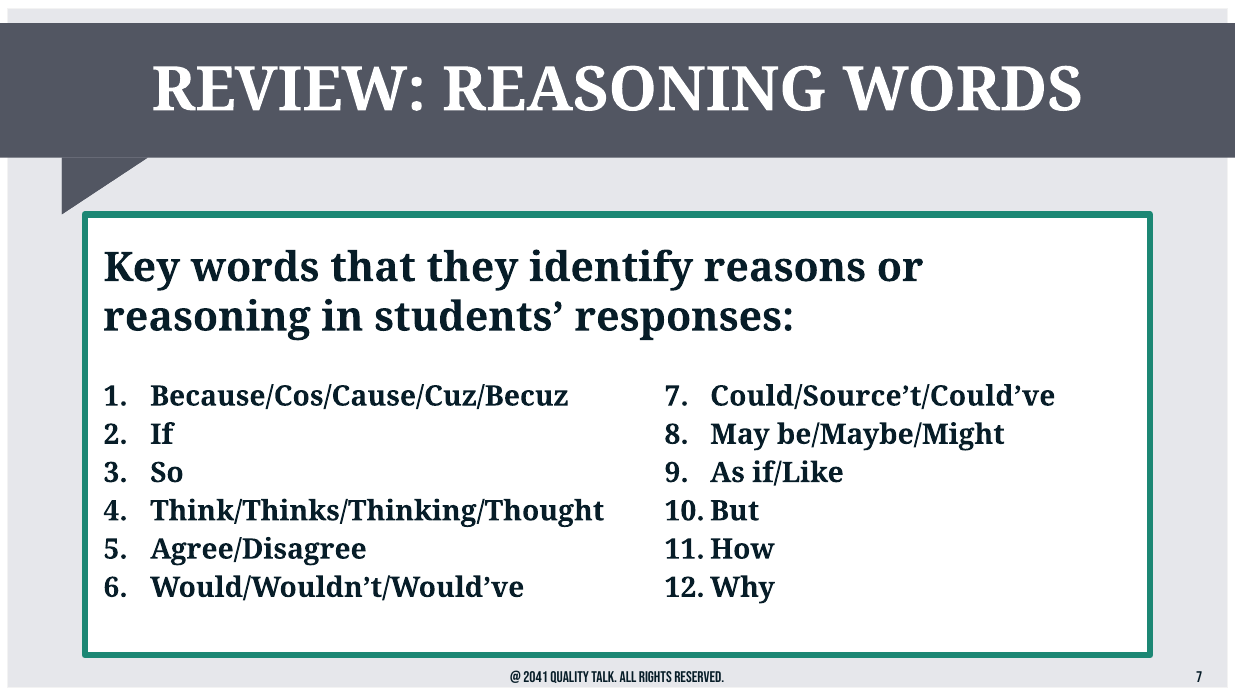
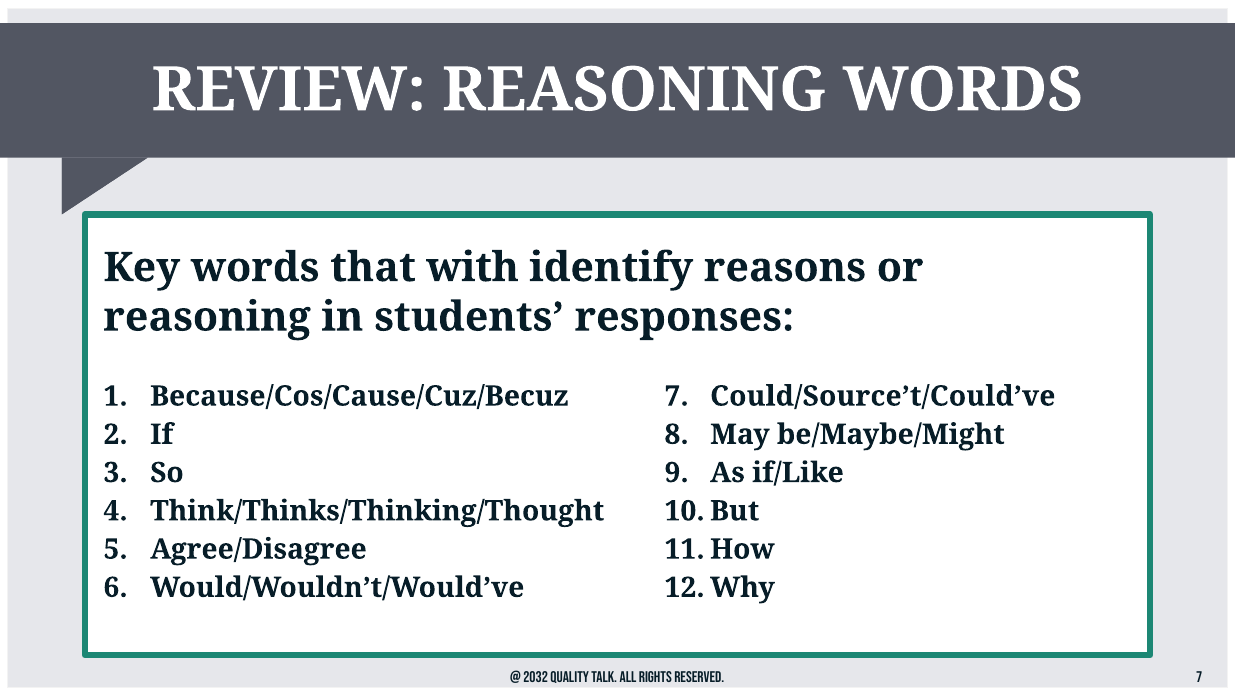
they: they -> with (473, 267)
2041: 2041 -> 2032 (536, 678)
